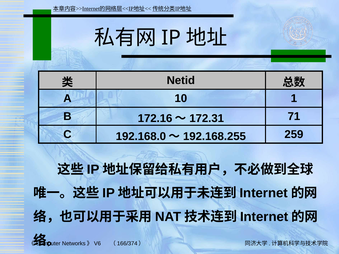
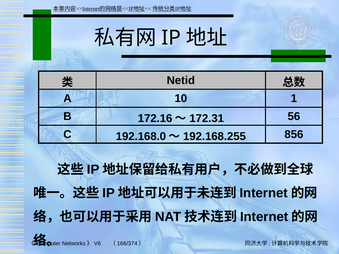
71: 71 -> 56 (294, 117)
259: 259 -> 856 (294, 135)
